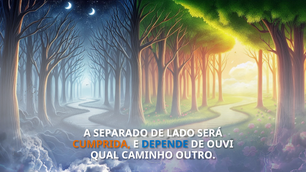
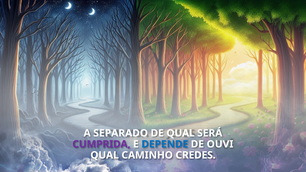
DE LADO: LADO -> QUAL (181, 133)
CUMPRIDA colour: orange -> purple (101, 144)
OUTRO: OUTRO -> CREDES (196, 155)
